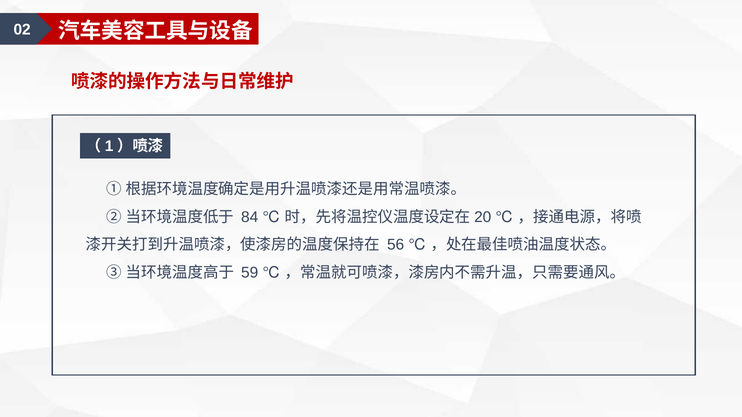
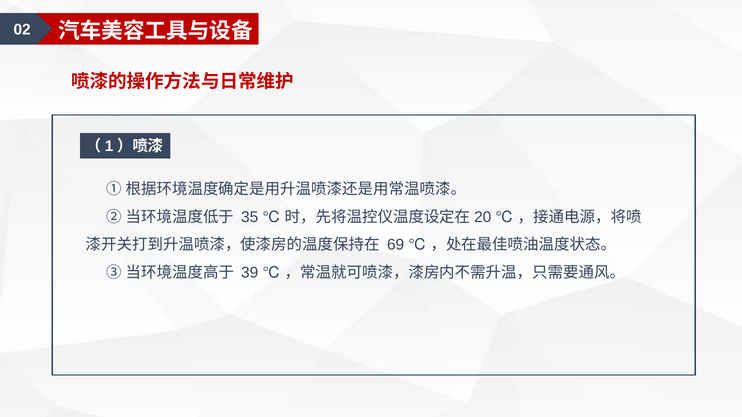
84: 84 -> 35 (250, 217)
56: 56 -> 69 (396, 245)
59: 59 -> 39 (250, 273)
